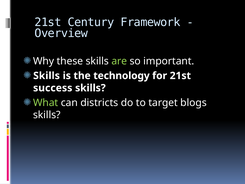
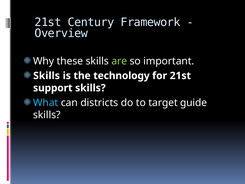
success: success -> support (53, 88)
What colour: light green -> light blue (46, 102)
blogs: blogs -> guide (194, 102)
